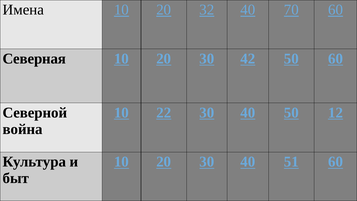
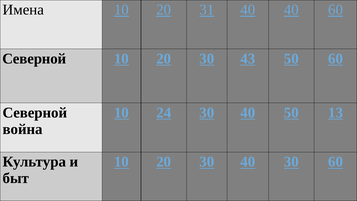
32: 32 -> 31 (207, 10)
40 70: 70 -> 40 (291, 10)
Северная: Северная -> Северной (34, 59)
42: 42 -> 43 (248, 59)
22: 22 -> 24 (164, 113)
12: 12 -> 13 (336, 113)
40 51: 51 -> 30 (291, 162)
